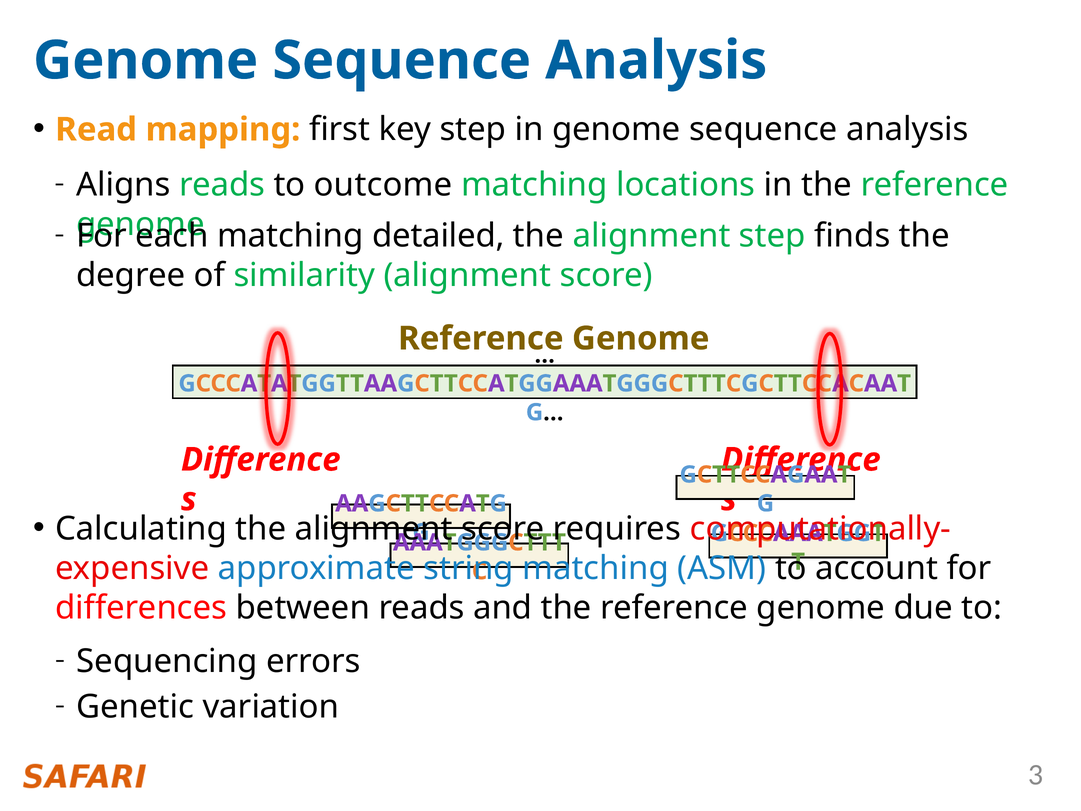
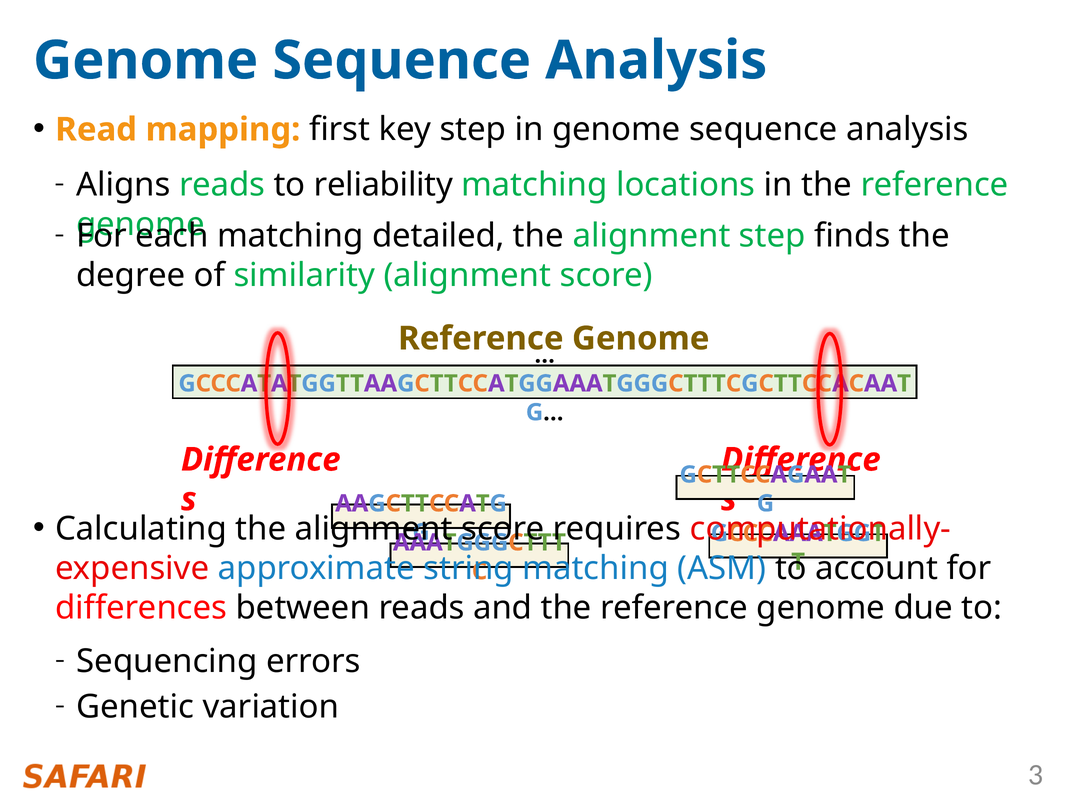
outcome: outcome -> reliability (383, 185)
